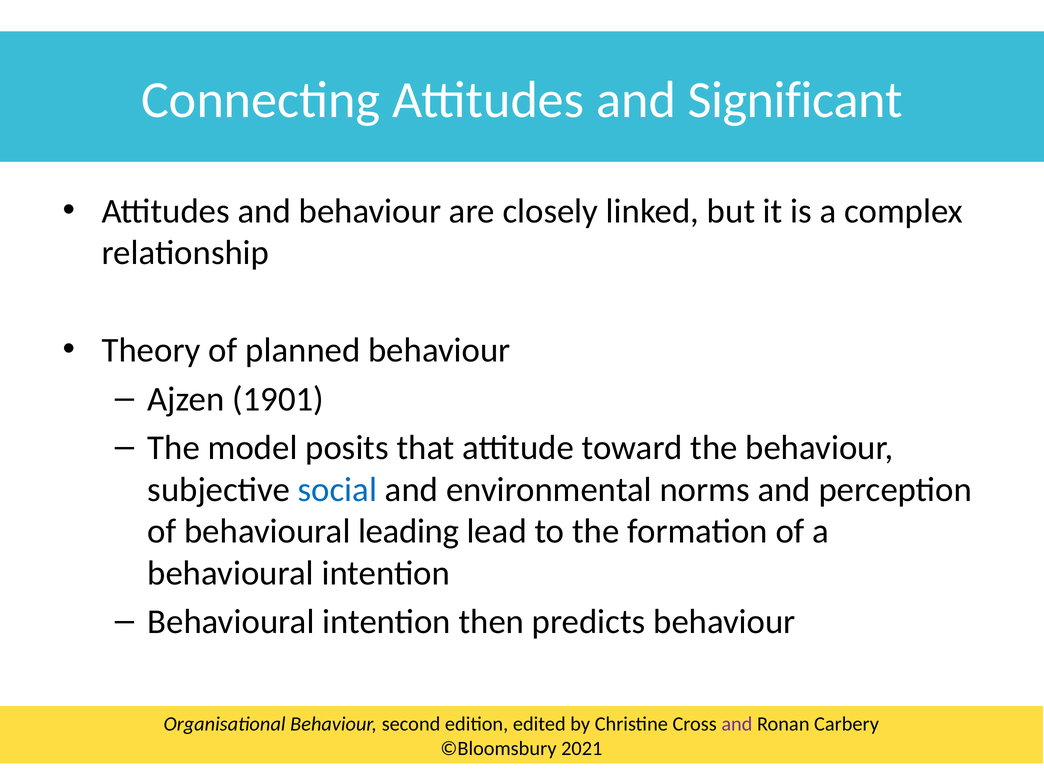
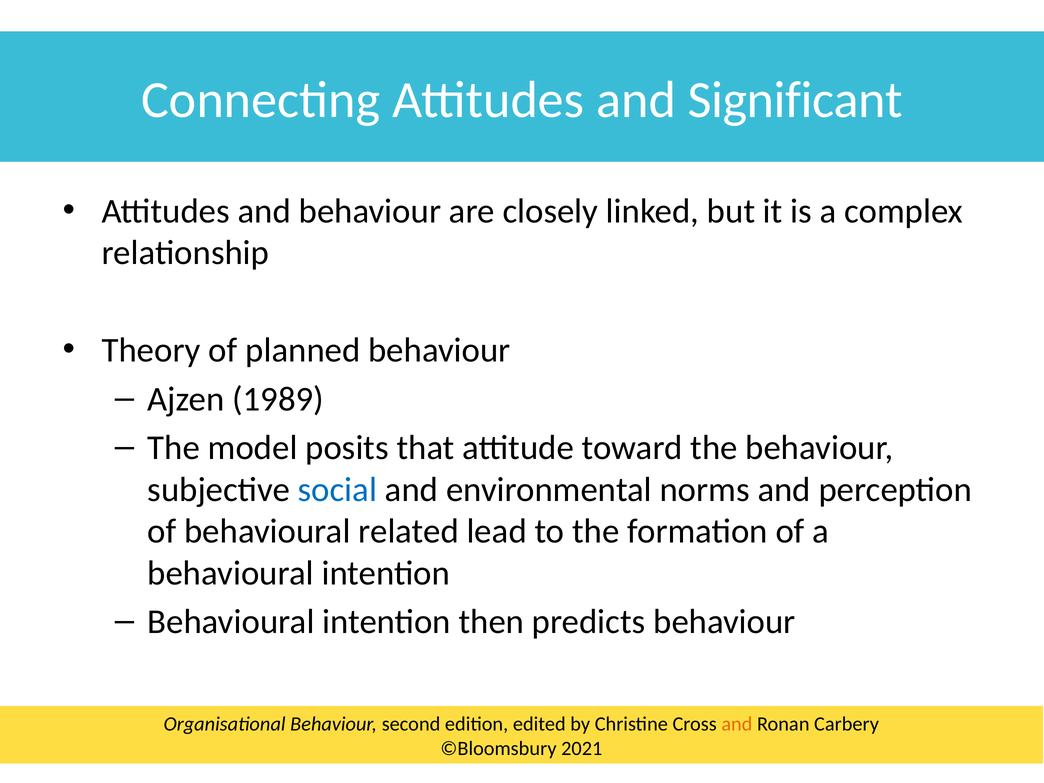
1901: 1901 -> 1989 (278, 399)
leading: leading -> related (409, 531)
and colour: purple -> orange (737, 724)
